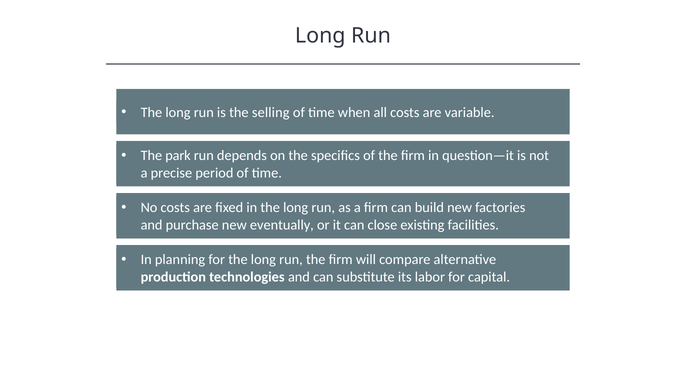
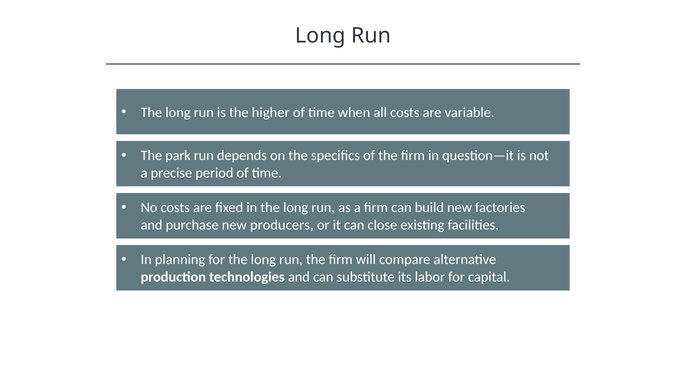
selling: selling -> higher (271, 113)
eventually: eventually -> producers (282, 225)
